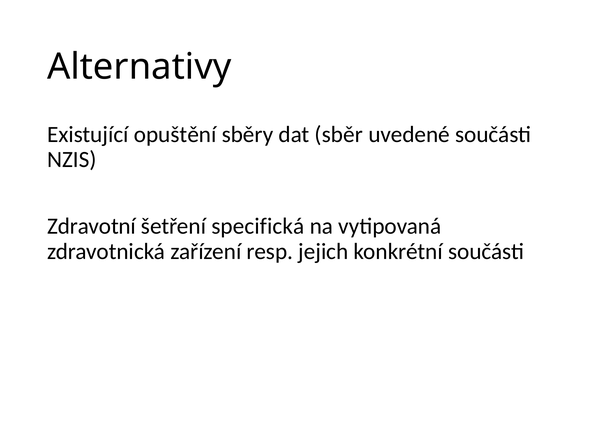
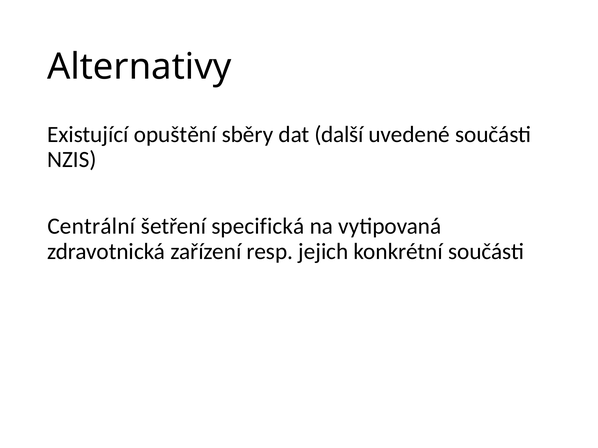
sběr: sběr -> další (339, 135)
Zdravotní: Zdravotní -> Centrální (91, 227)
